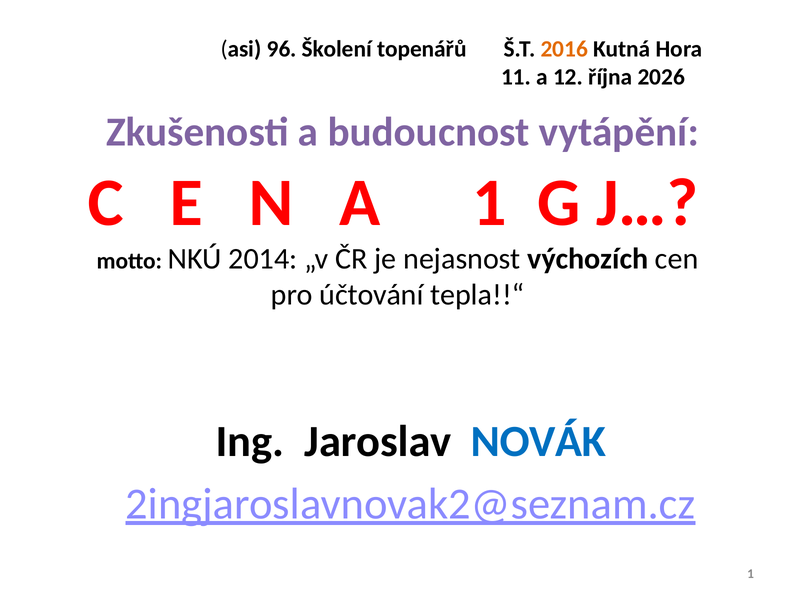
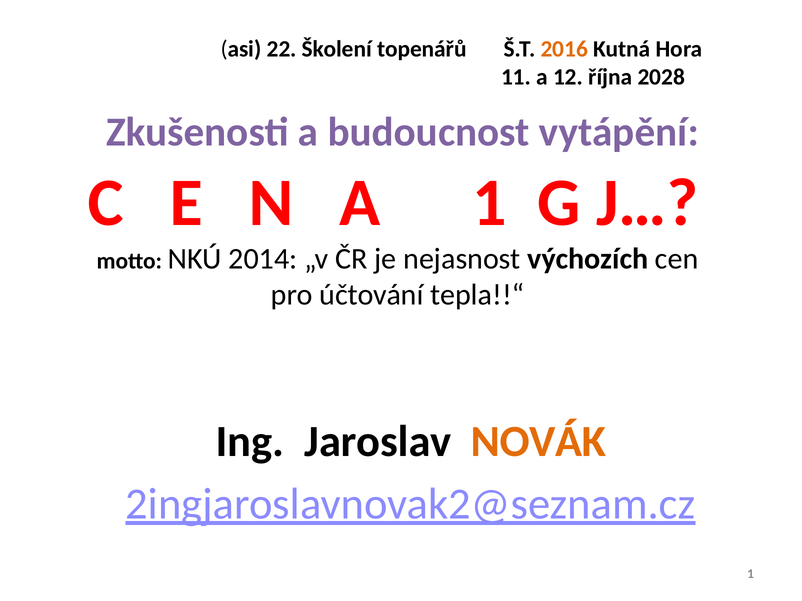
96: 96 -> 22 (282, 49)
2026: 2026 -> 2028 (661, 77)
NOVÁK colour: blue -> orange (538, 442)
